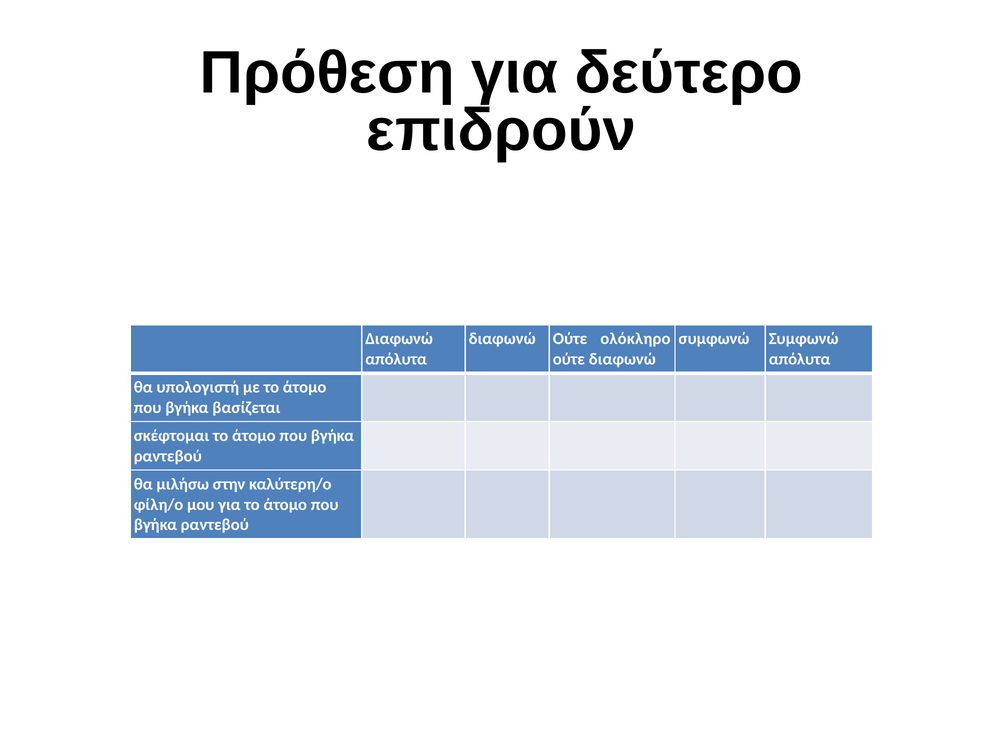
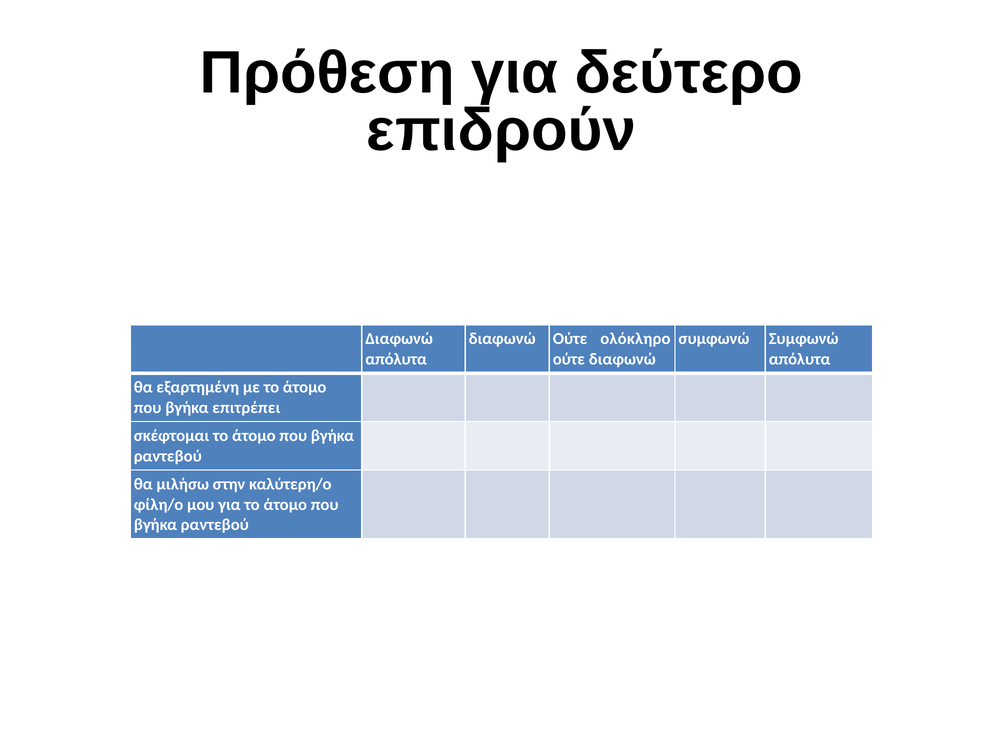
υπολογιστή: υπολογιστή -> εξαρτημένη (198, 387)
βασίζεται: βασίζεται -> επιτρέπει (246, 408)
